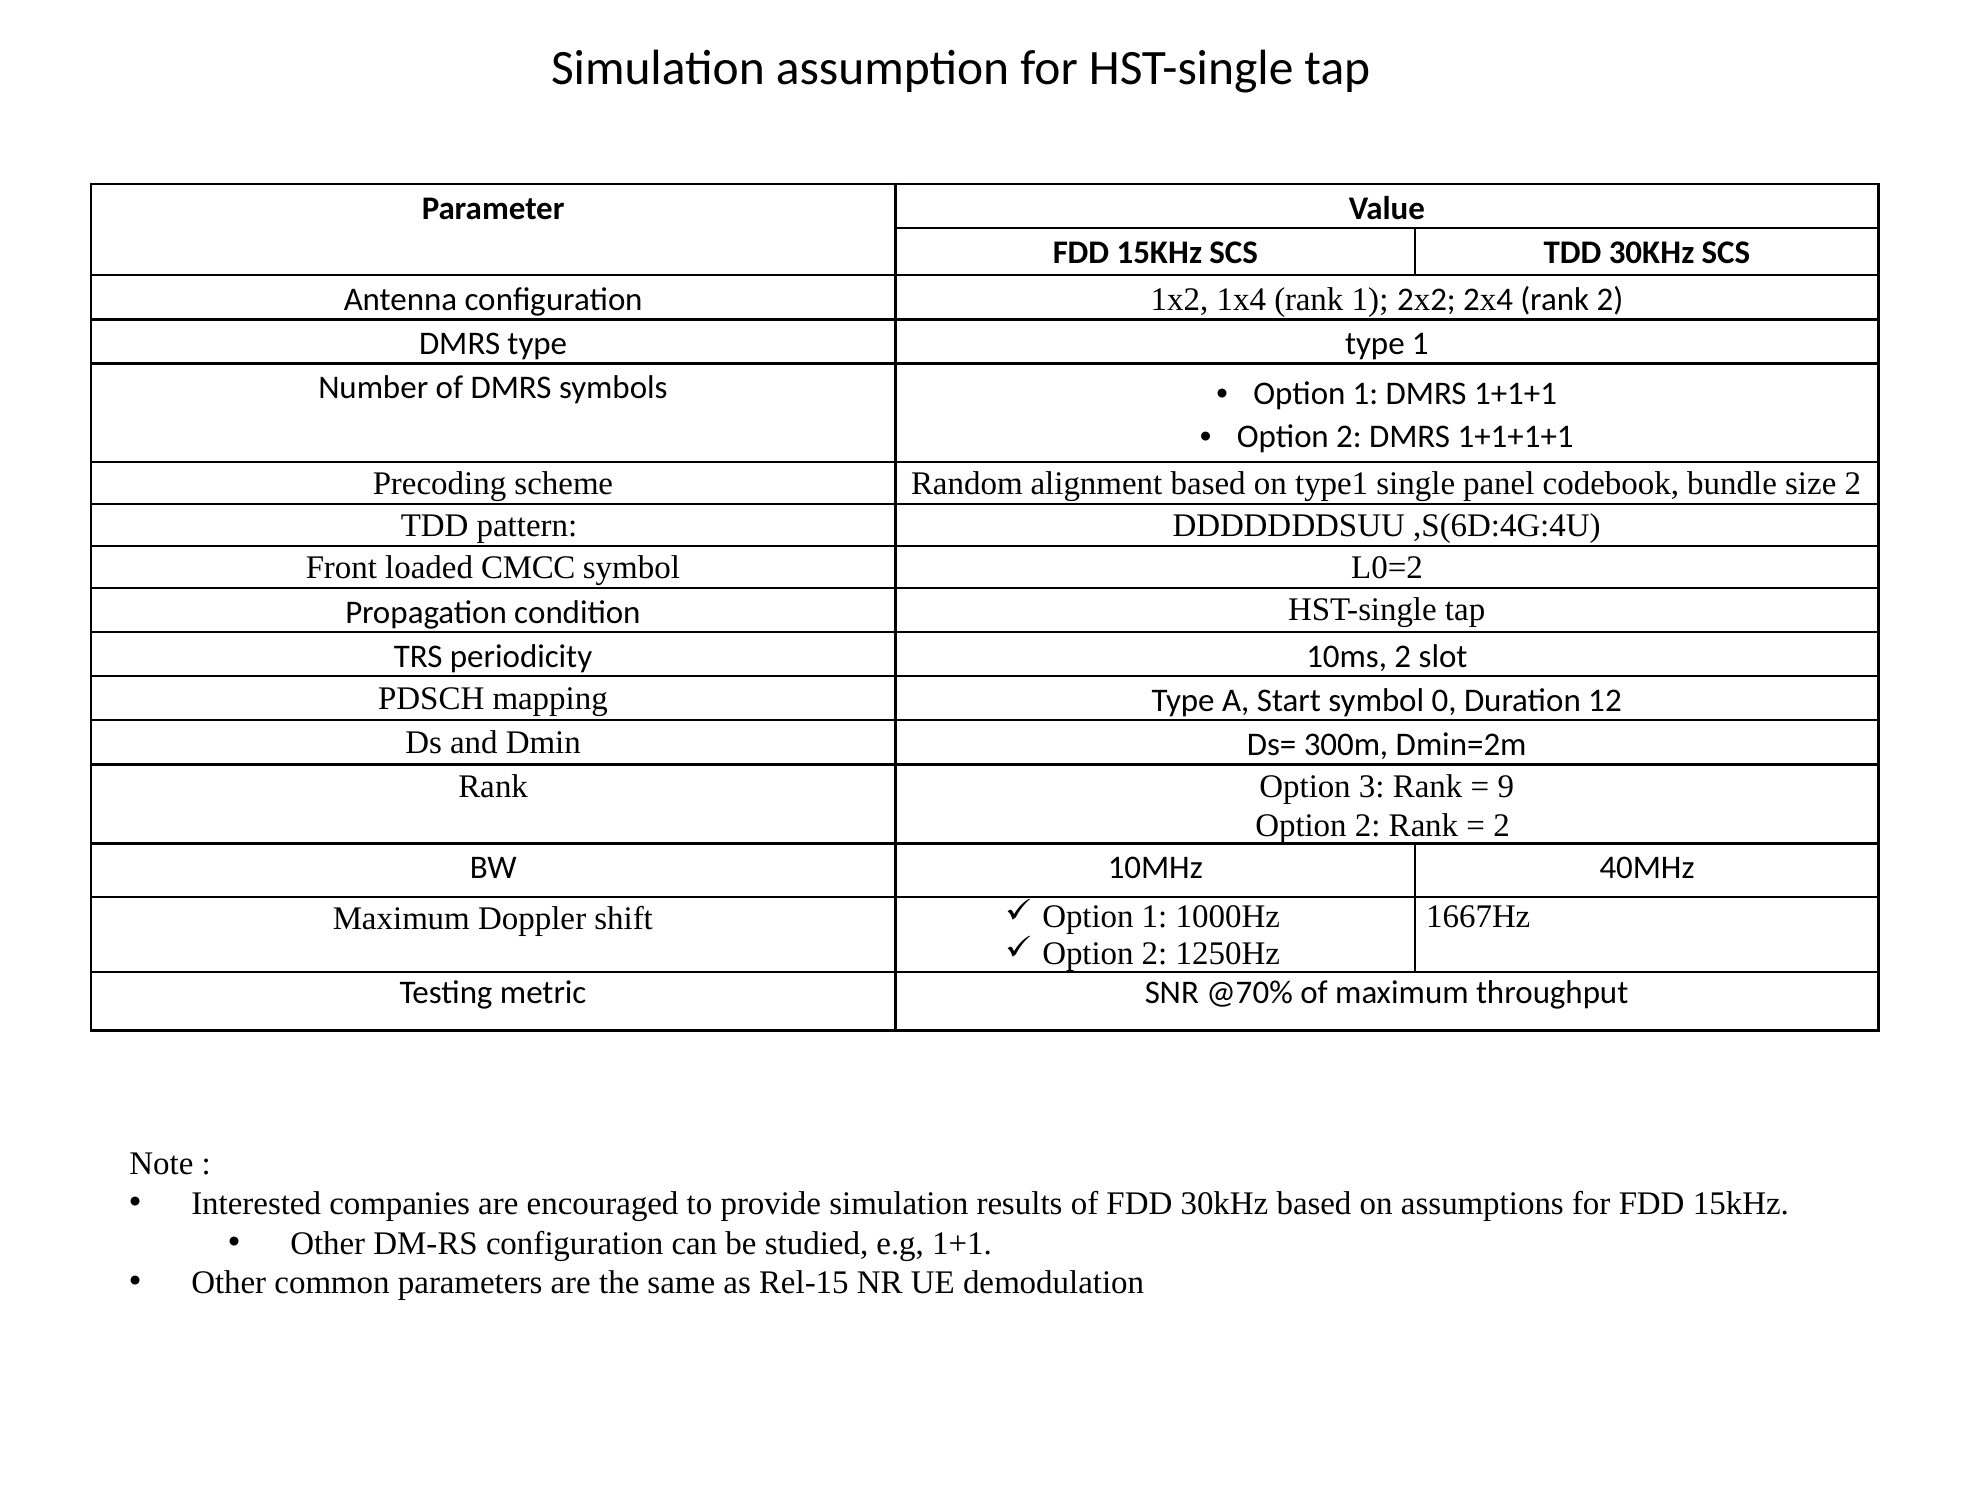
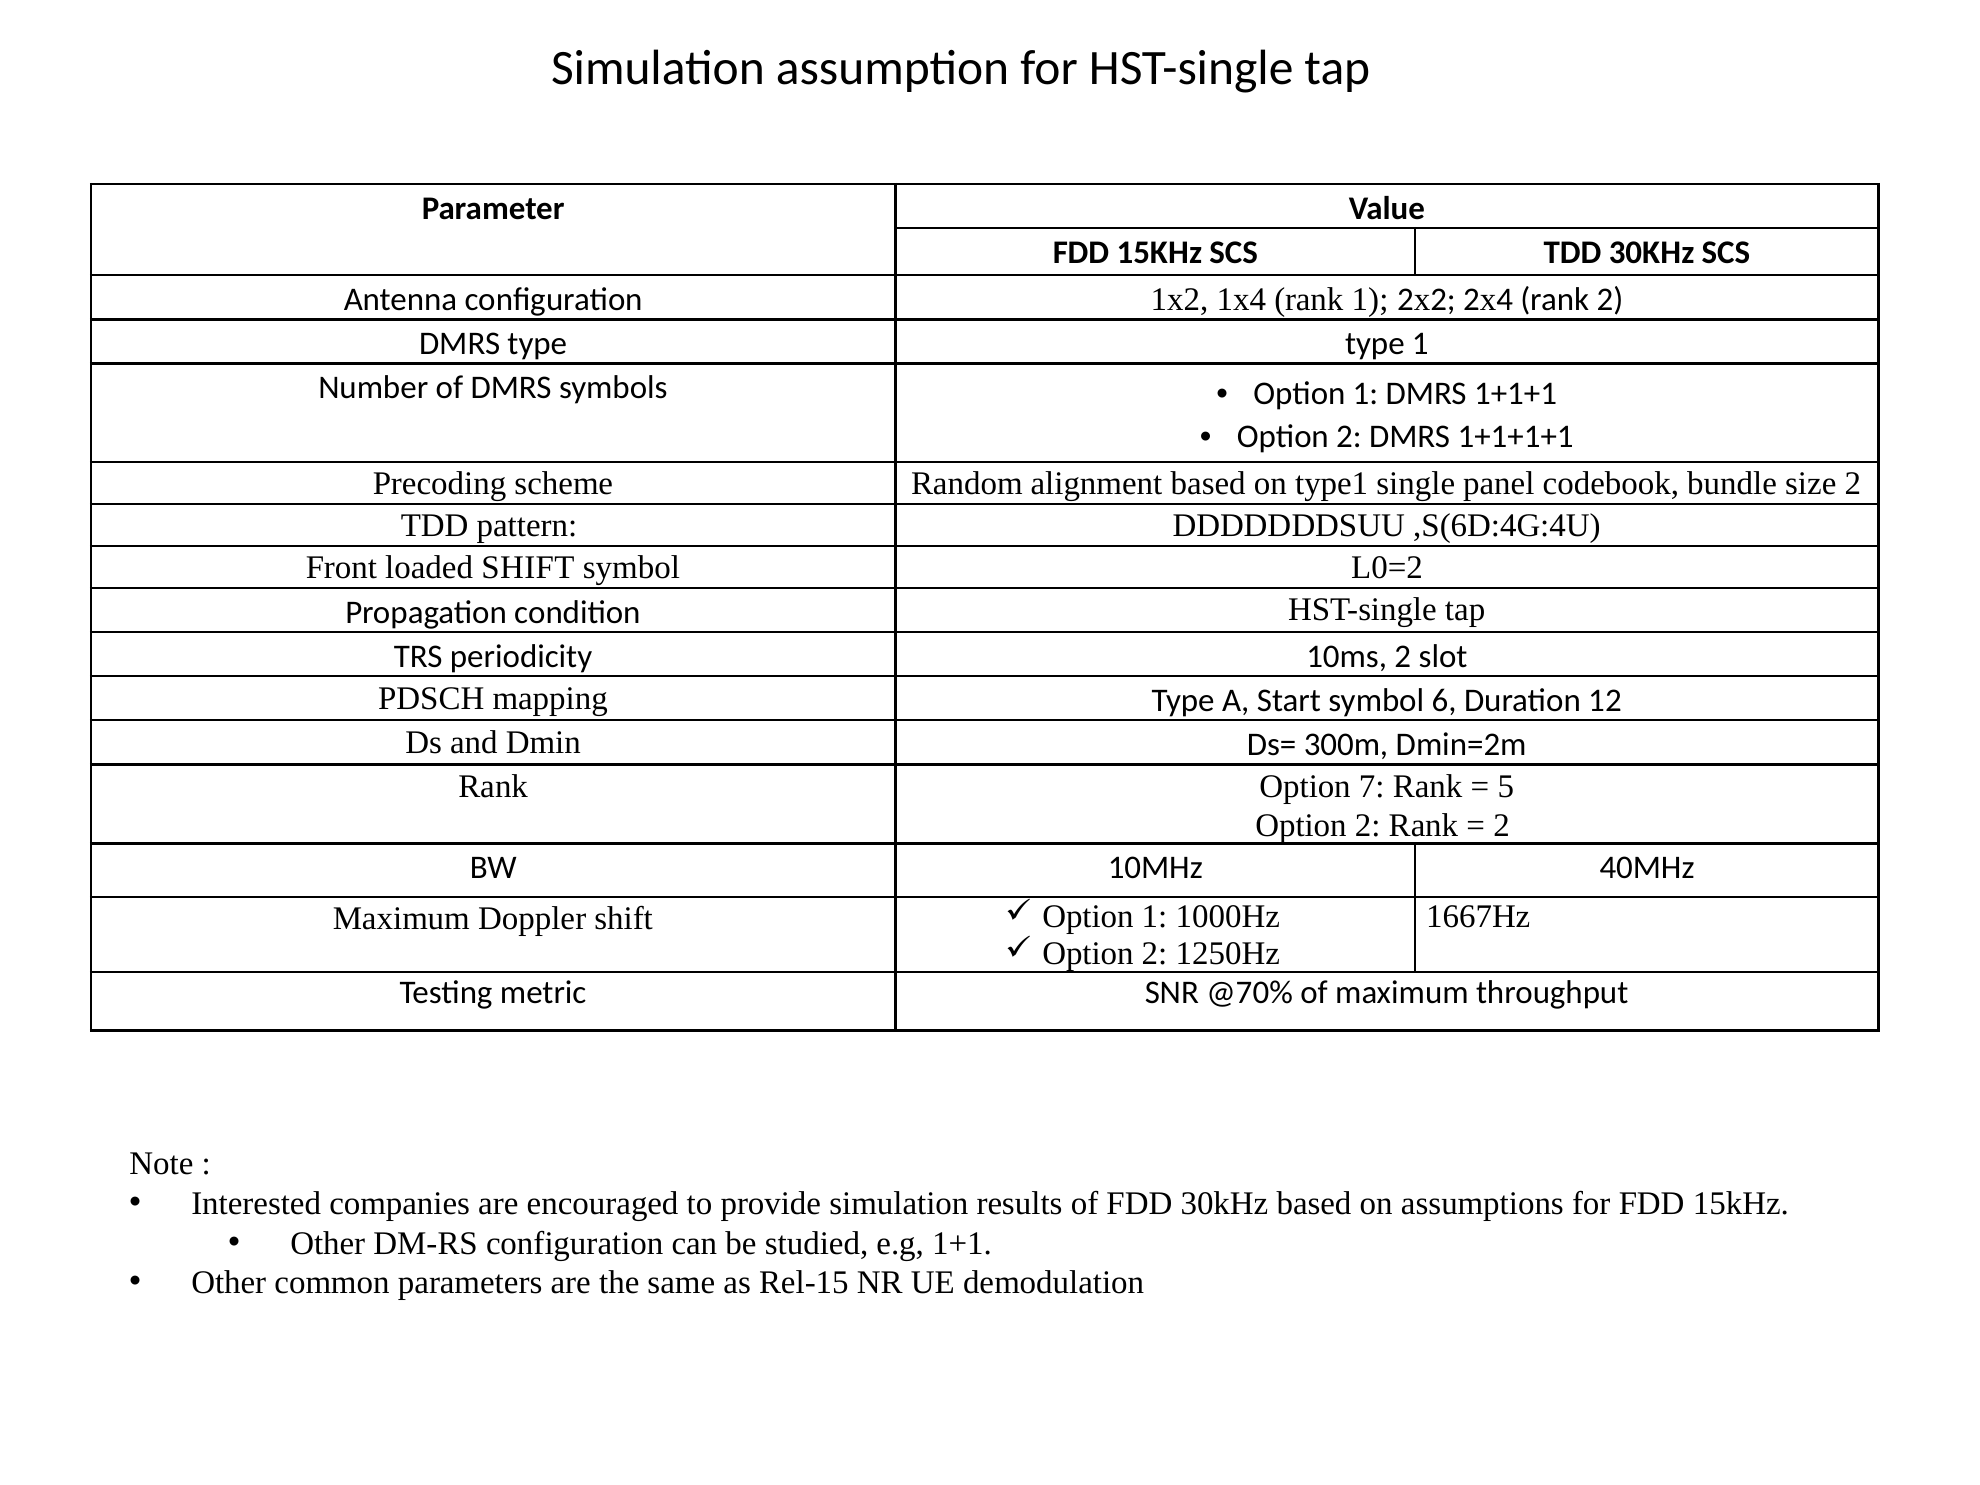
loaded CMCC: CMCC -> SHIFT (528, 568)
0: 0 -> 6 (1444, 700)
3: 3 -> 7 (1372, 787)
9: 9 -> 5 (1506, 787)
